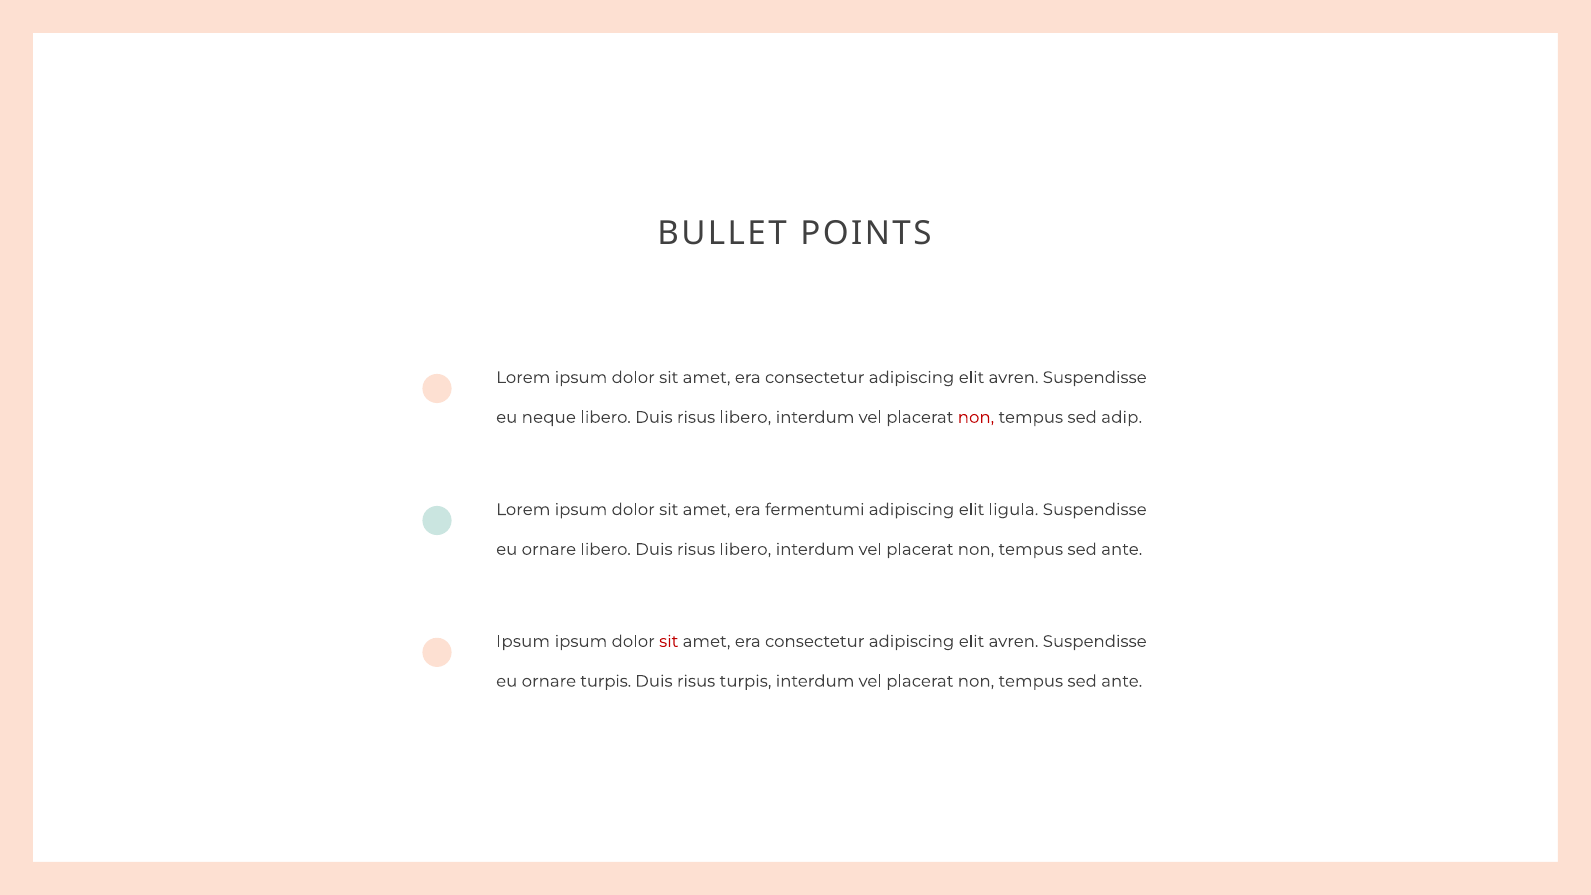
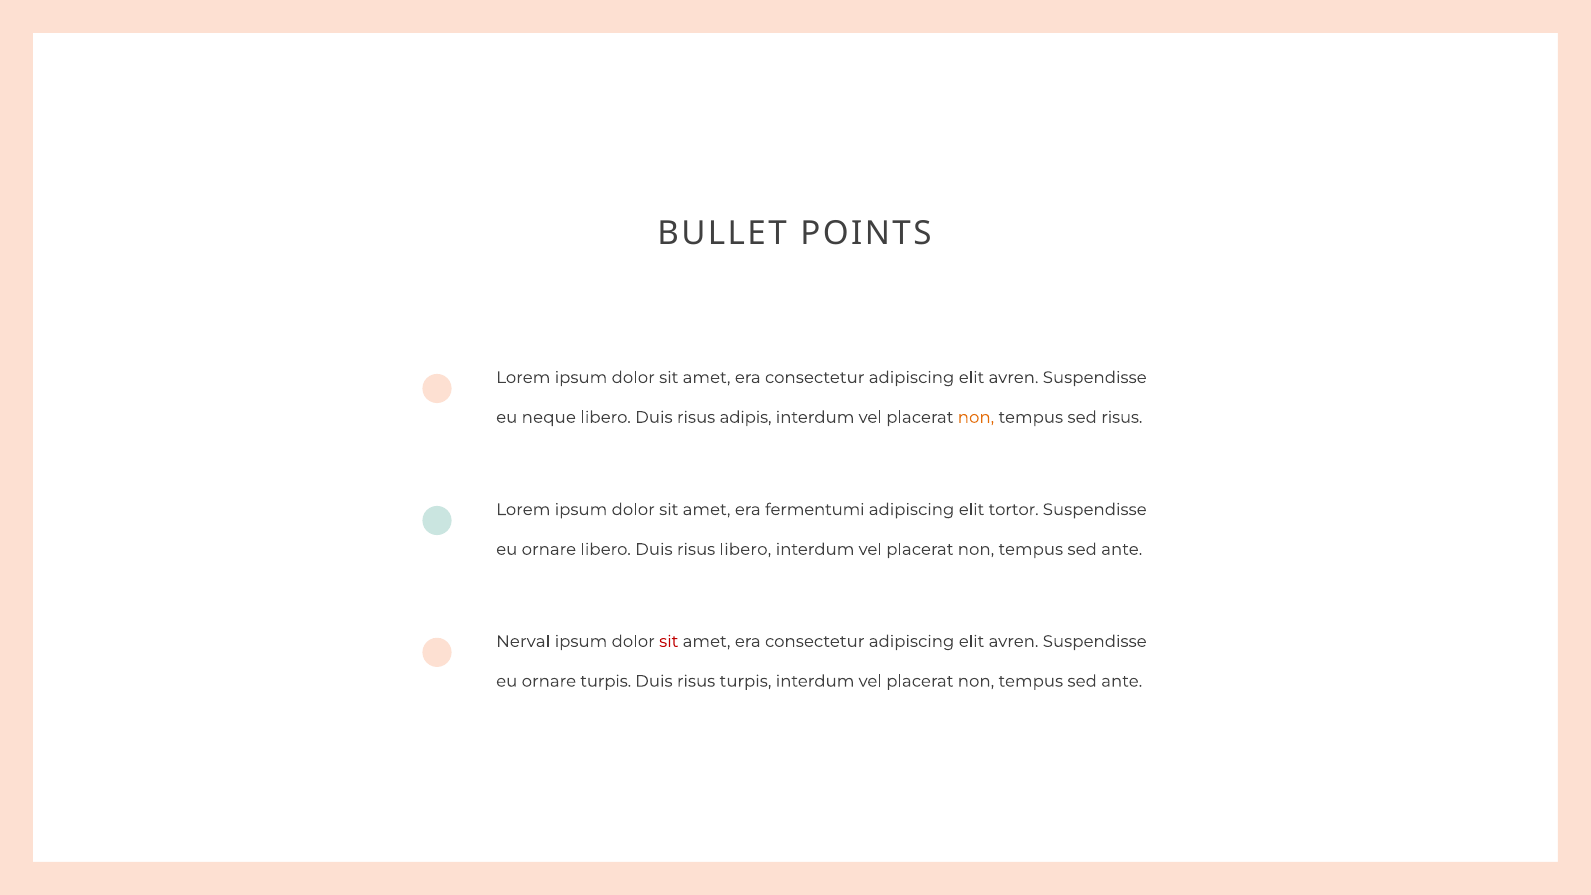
libero: libero -> adipis (746, 417)
non colour: red -> orange (976, 417)
sed adip: adip -> risus (1122, 417)
ligula: ligula -> tortor (1014, 510)
Ipsum: Ipsum -> Nerval (523, 641)
